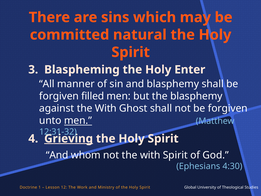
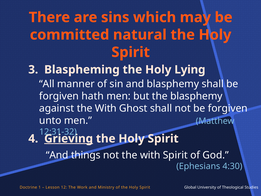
Enter: Enter -> Lying (190, 70)
filled: filled -> hath (93, 96)
men underline: present -> none (78, 120)
whom: whom -> things (86, 155)
